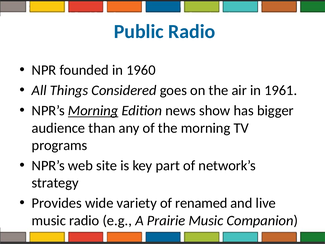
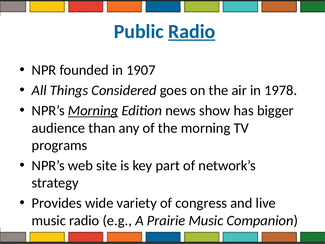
Radio underline: none -> present (192, 31)
1960: 1960 -> 1907 (141, 70)
1961: 1961 -> 1978 (281, 90)
renamed: renamed -> congress (201, 203)
